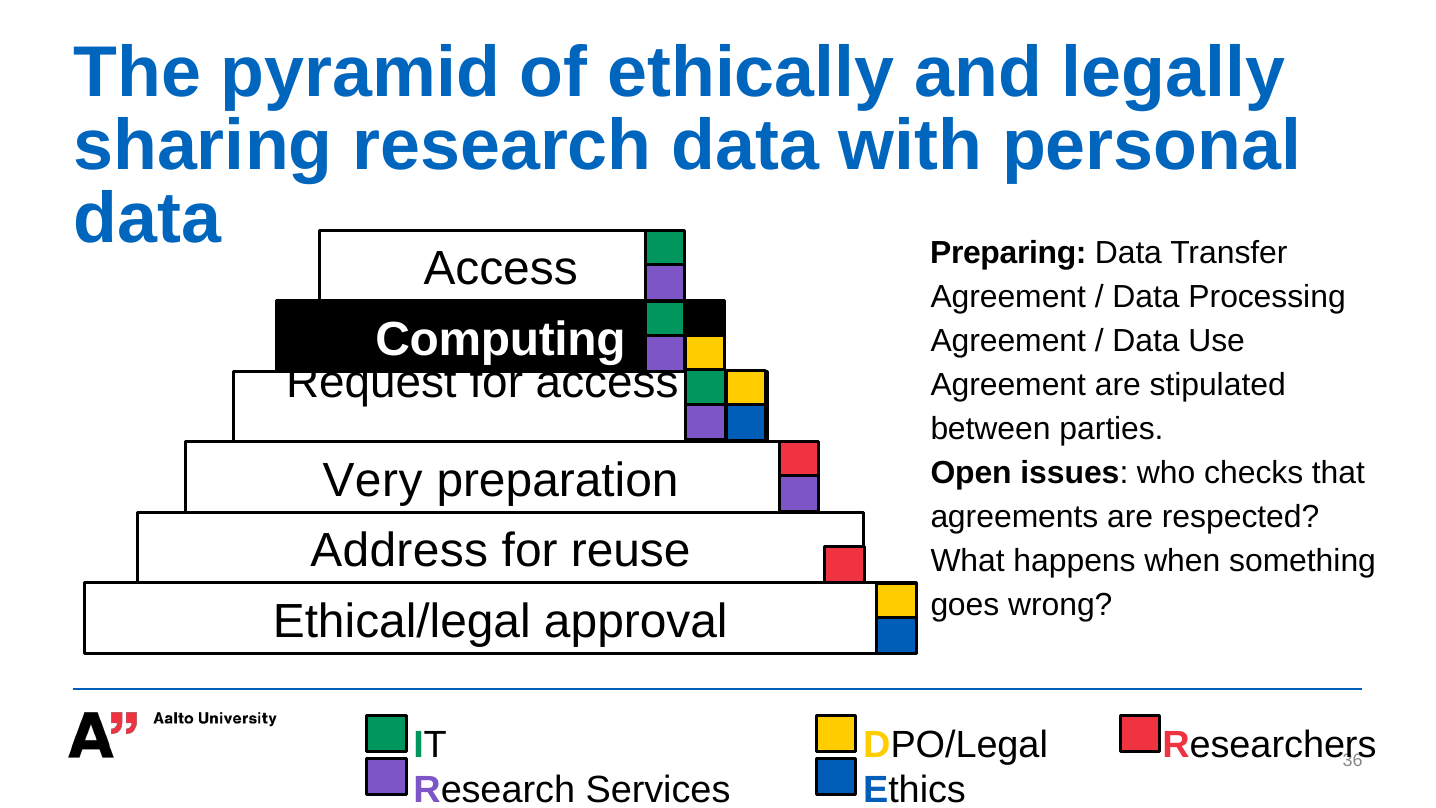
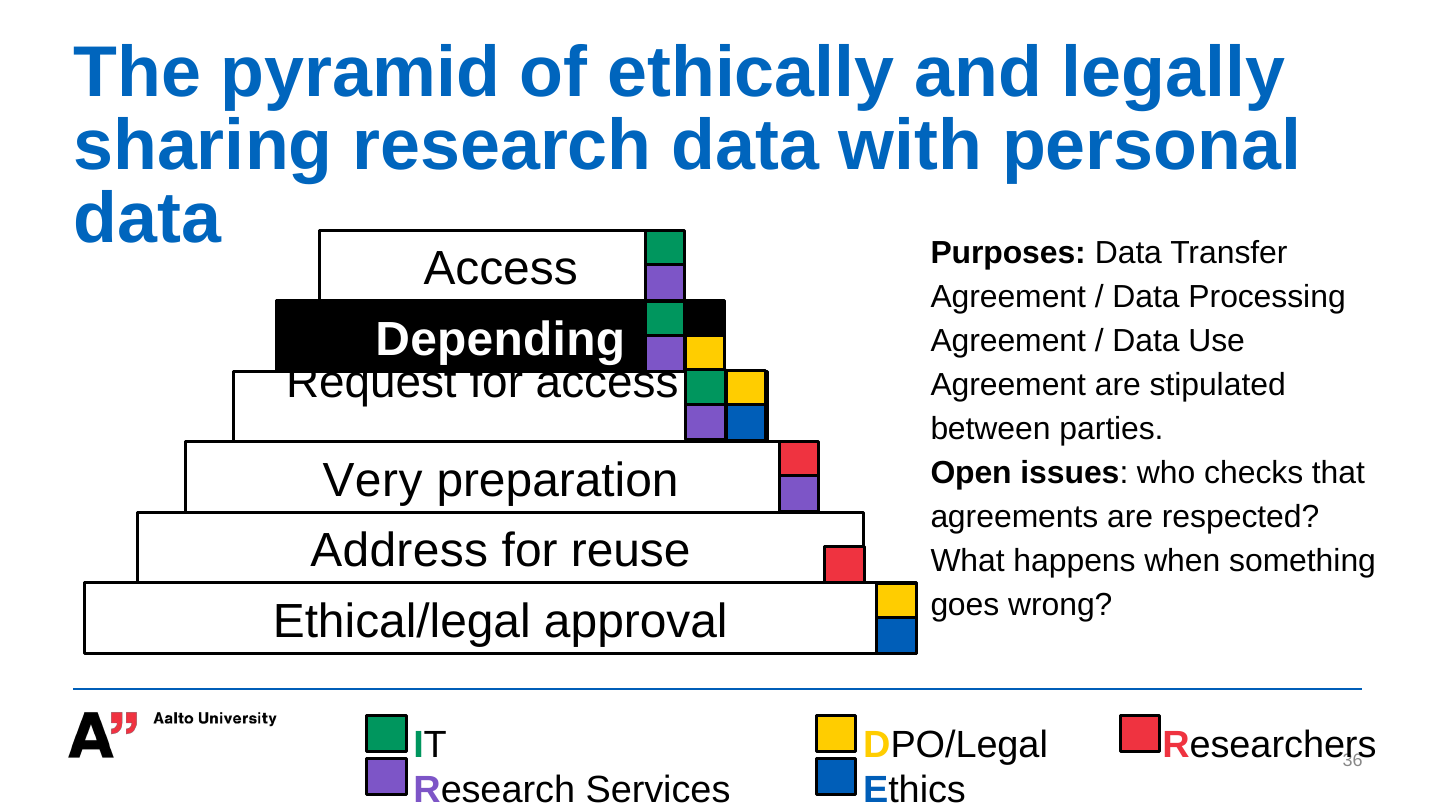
Preparing: Preparing -> Purposes (1008, 253)
Computing: Computing -> Depending (500, 339)
